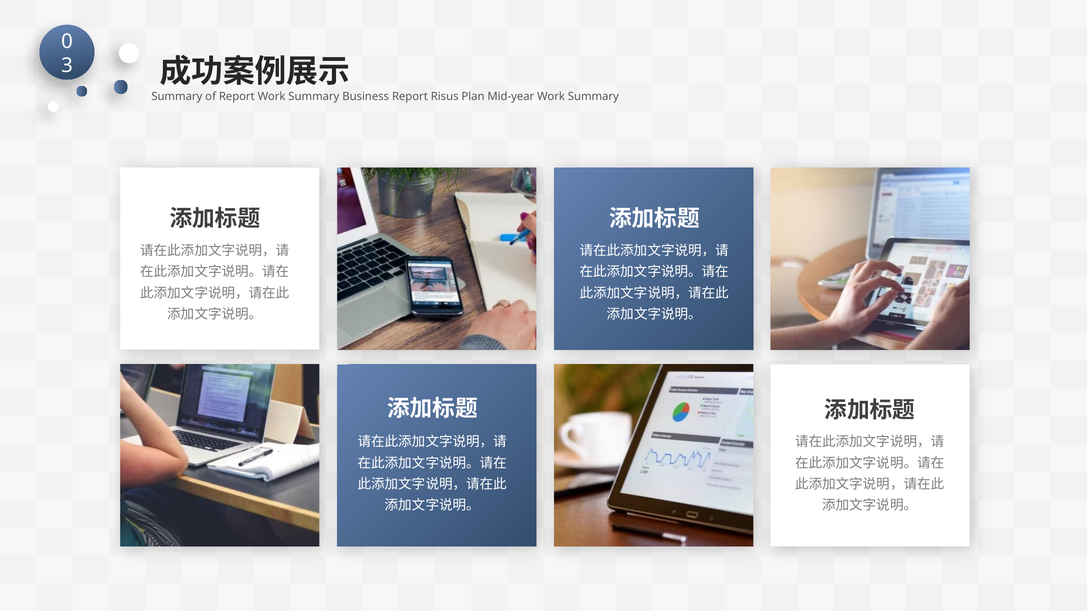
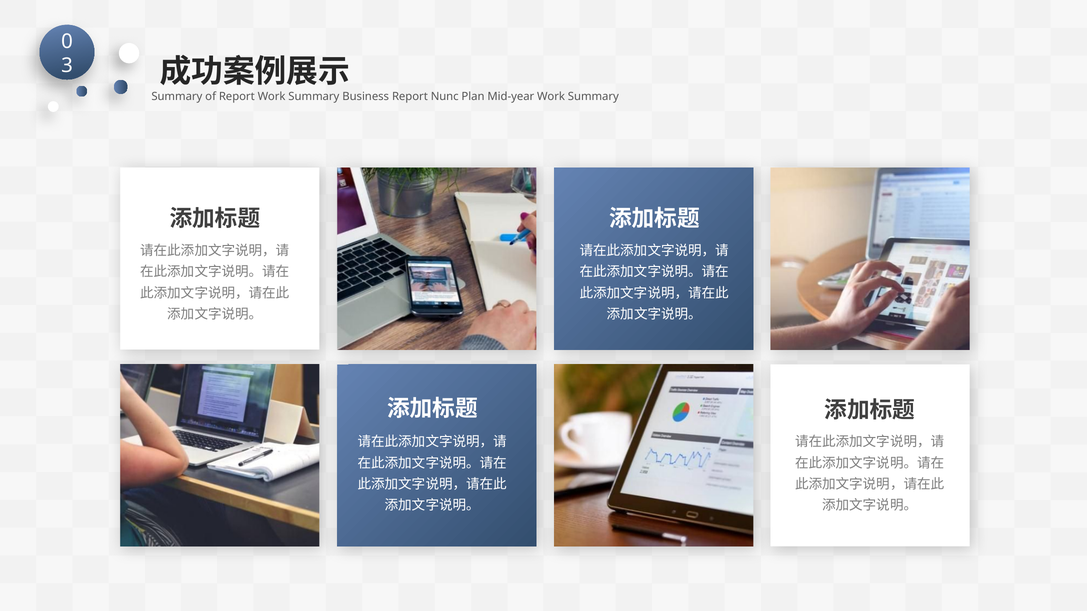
Risus: Risus -> Nunc (445, 97)
